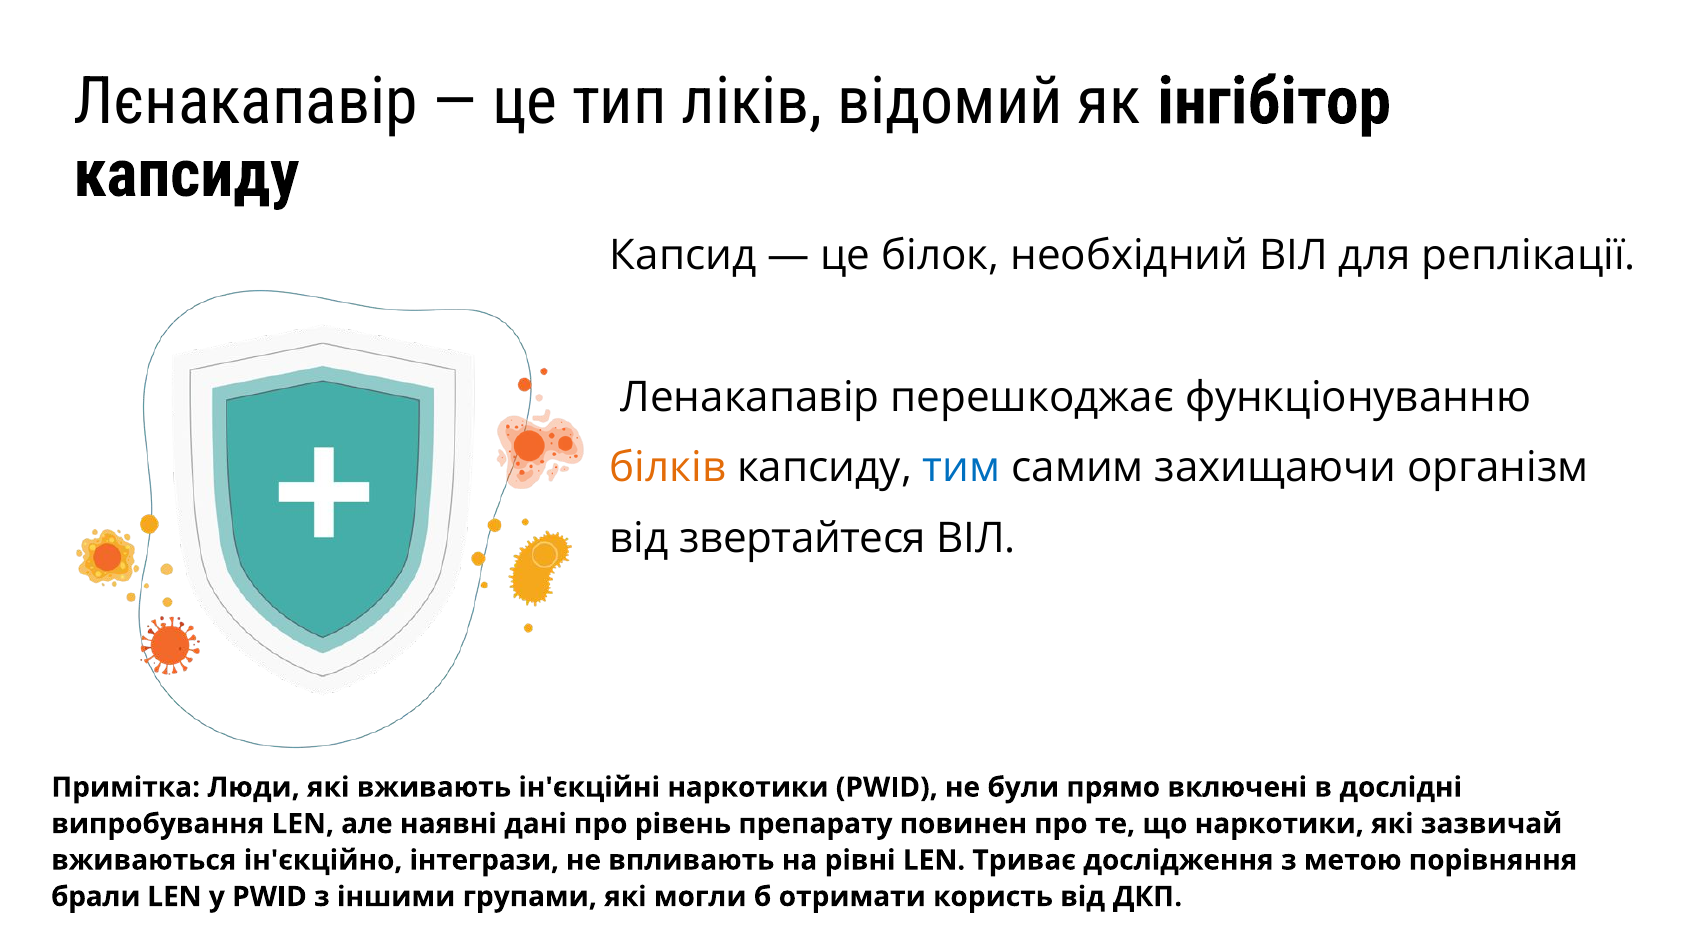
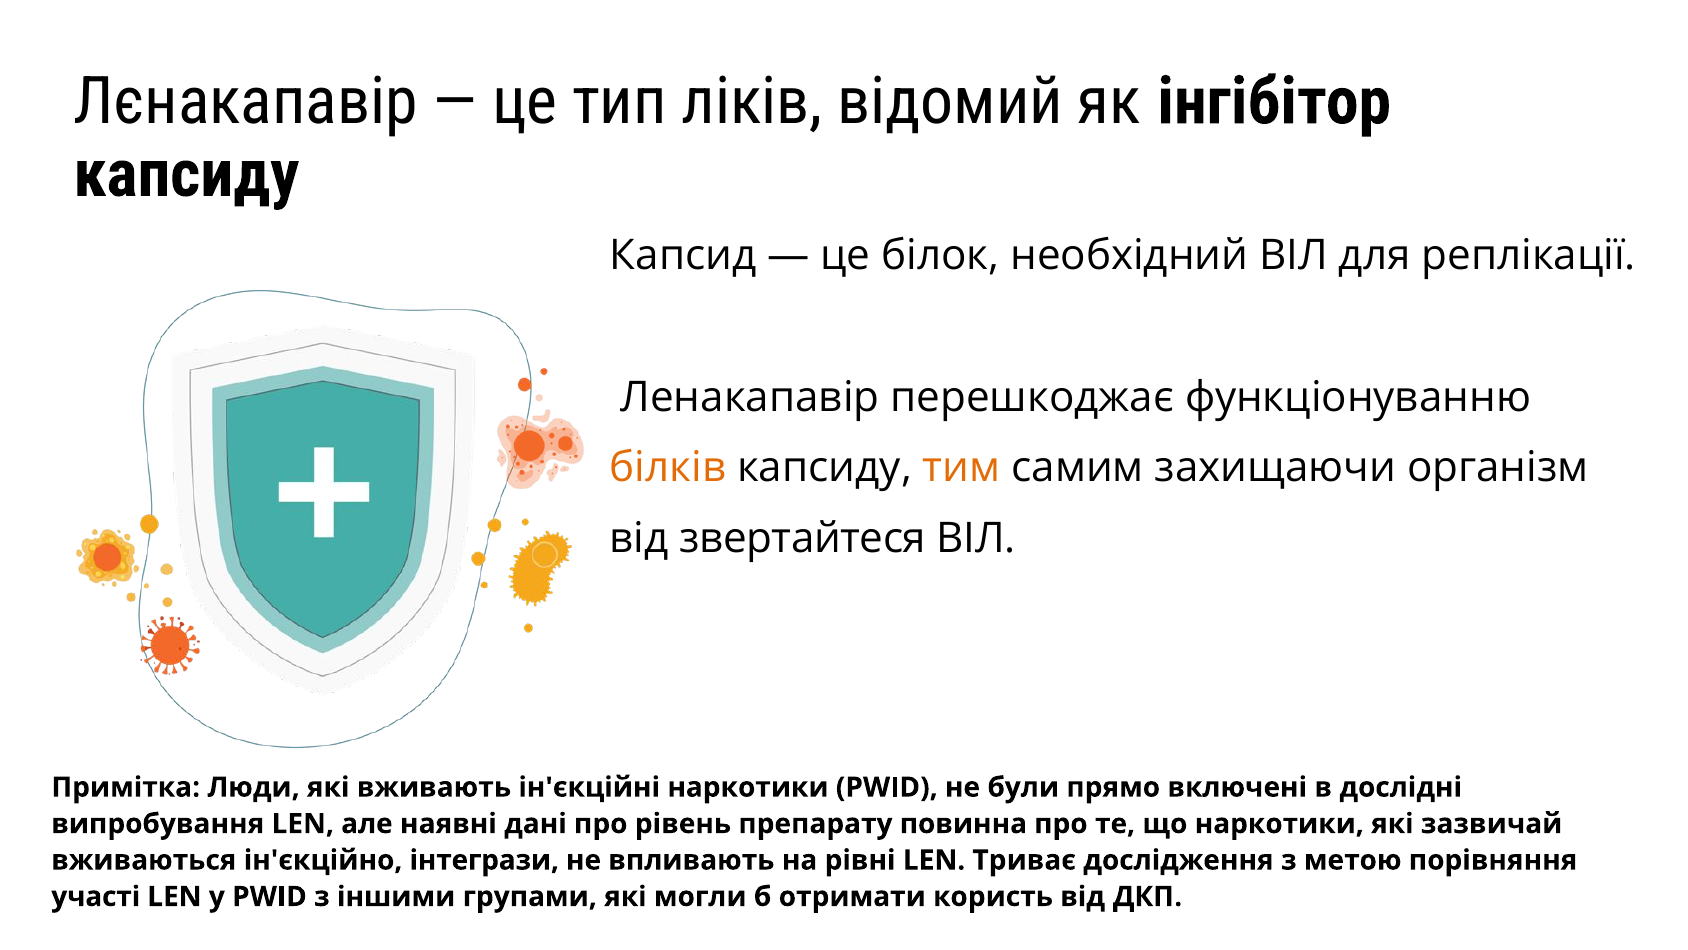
тим colour: blue -> orange (962, 468)
повинен: повинен -> повинна (963, 823)
брали: брали -> участі (96, 896)
